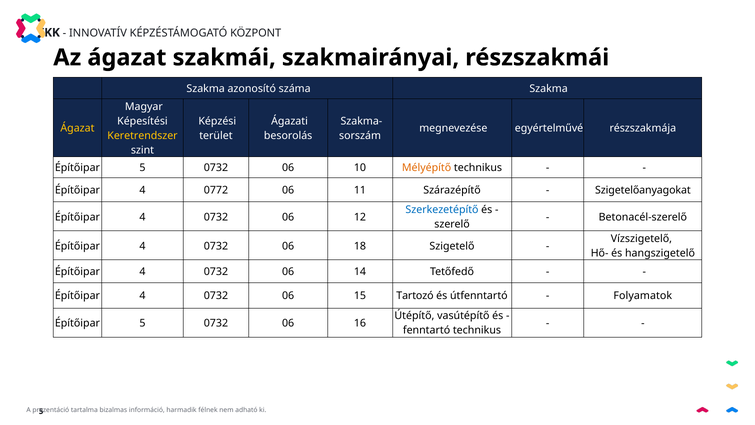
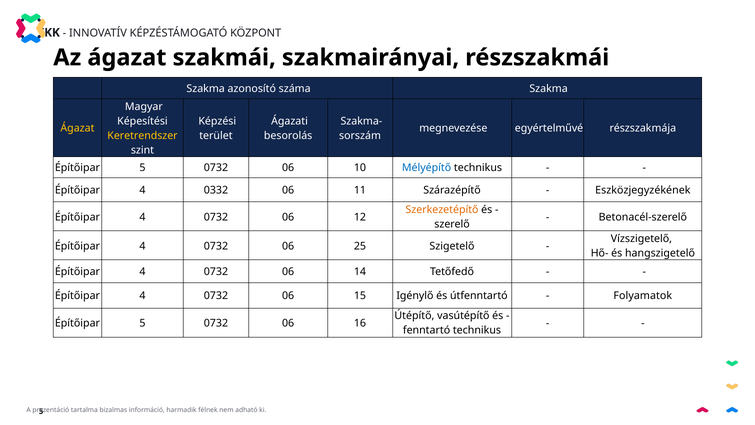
Mélyépítő colour: orange -> blue (427, 168)
0772: 0772 -> 0332 (216, 190)
Szigetelőanyagokat: Szigetelőanyagokat -> Eszközjegyzékének (643, 190)
Szerkezetépítő colour: blue -> orange (442, 210)
18: 18 -> 25 (360, 246)
Tartozó: Tartozó -> Igénylő (415, 296)
